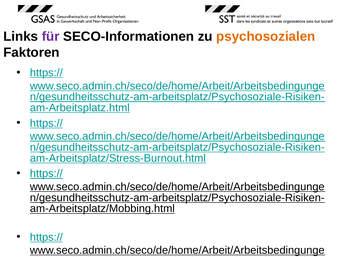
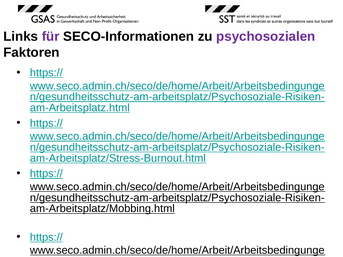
psychosozialen colour: orange -> purple (266, 37)
